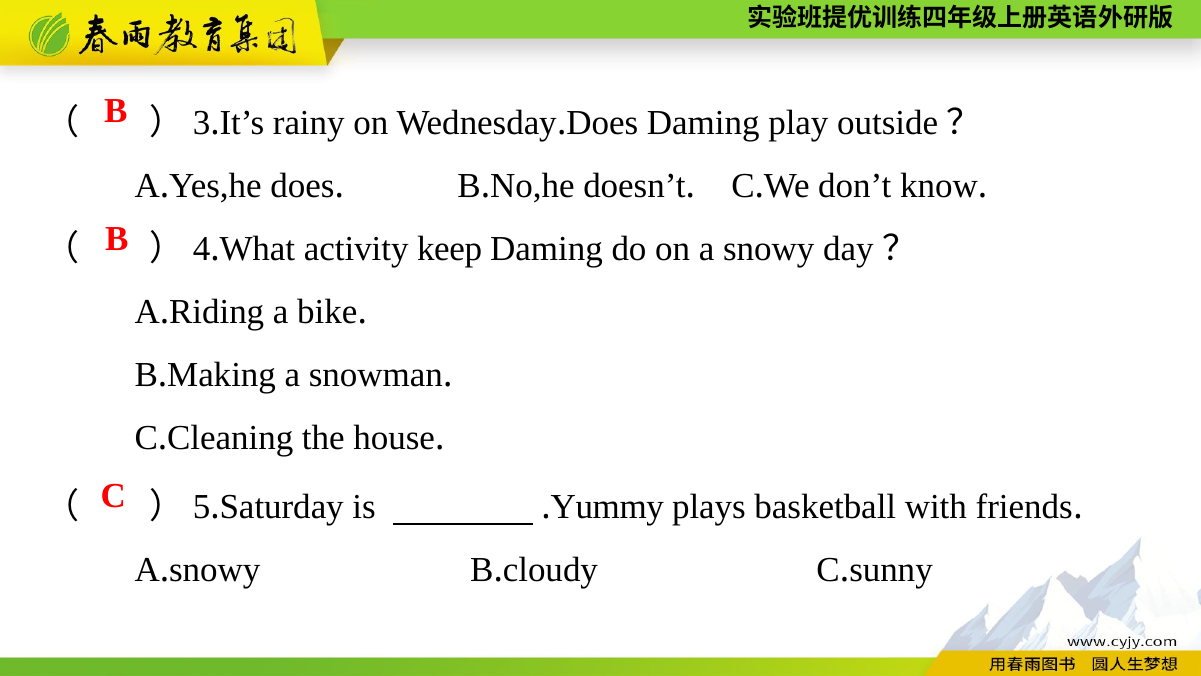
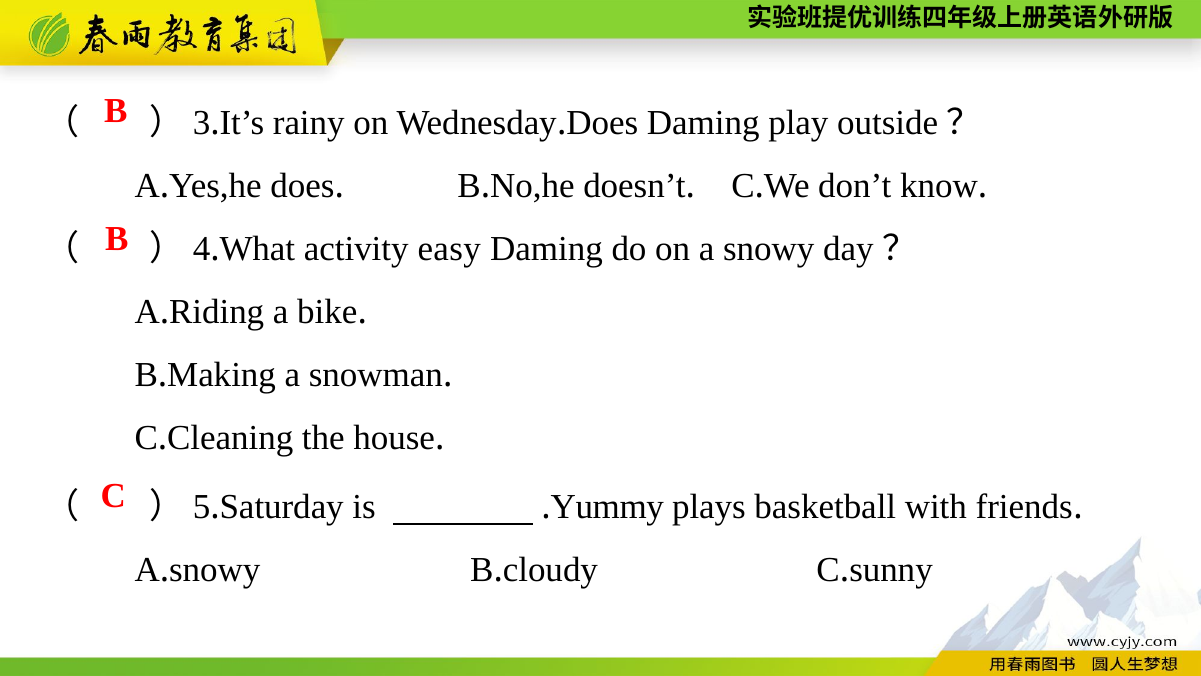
keep: keep -> easy (449, 249)
